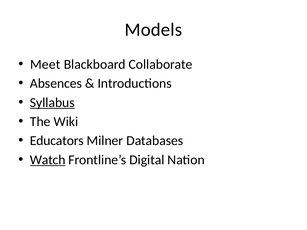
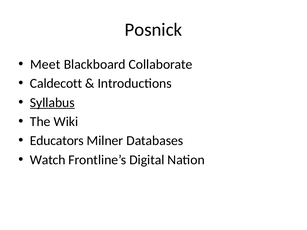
Models: Models -> Posnick (153, 30)
Absences: Absences -> Caldecott (56, 84)
Watch underline: present -> none (48, 160)
